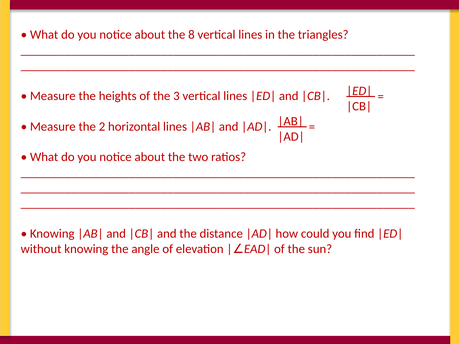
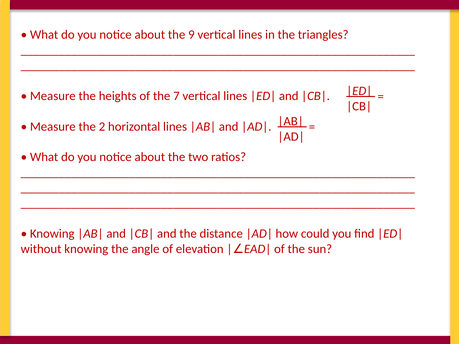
8: 8 -> 9 (191, 35)
3: 3 -> 7 (176, 96)
